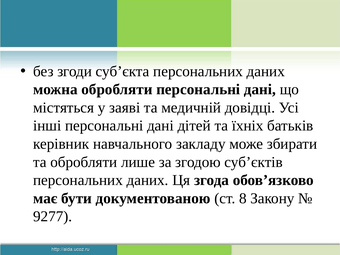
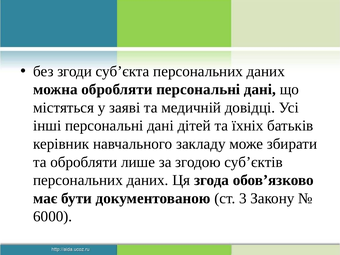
8: 8 -> 3 (243, 198)
9277: 9277 -> 6000 (53, 216)
